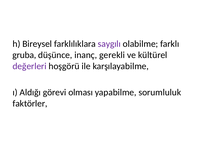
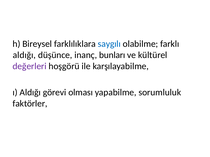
saygılı colour: purple -> blue (109, 44)
gruba: gruba -> aldığı (24, 55)
gerekli: gerekli -> bunları (112, 55)
